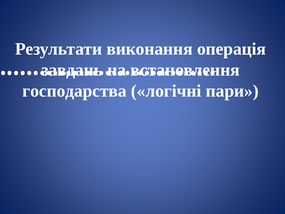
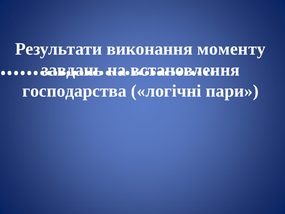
операція: операція -> моменту (231, 49)
